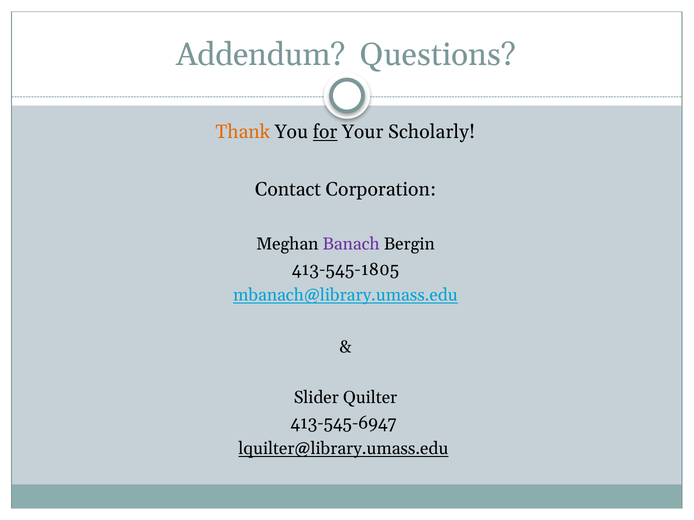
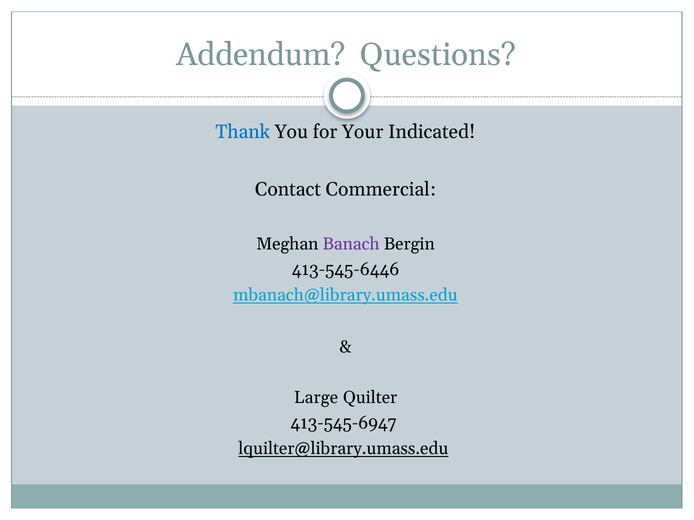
Thank colour: orange -> blue (243, 132)
for underline: present -> none (325, 132)
Scholarly: Scholarly -> Indicated (432, 132)
Corporation: Corporation -> Commercial (381, 189)
413-545-1805: 413-545-1805 -> 413-545-6446 (346, 270)
Slider: Slider -> Large (316, 398)
